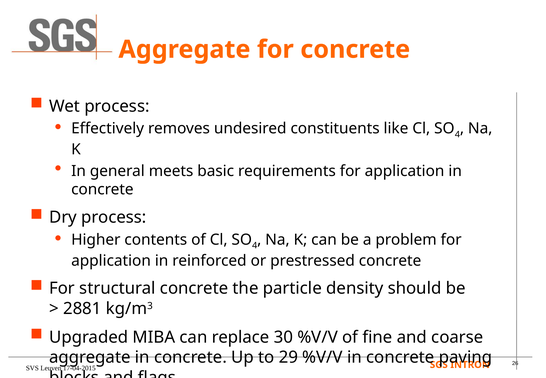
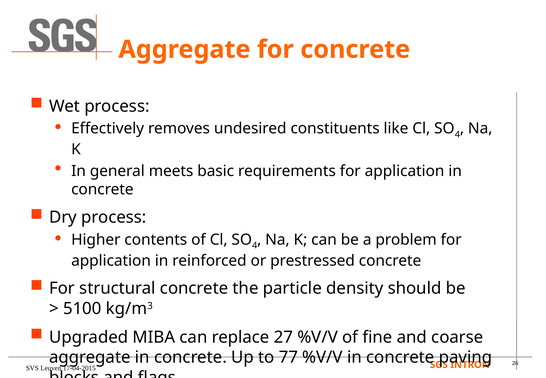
2881: 2881 -> 5100 (82, 309)
30: 30 -> 27 (283, 337)
29: 29 -> 77 (288, 357)
